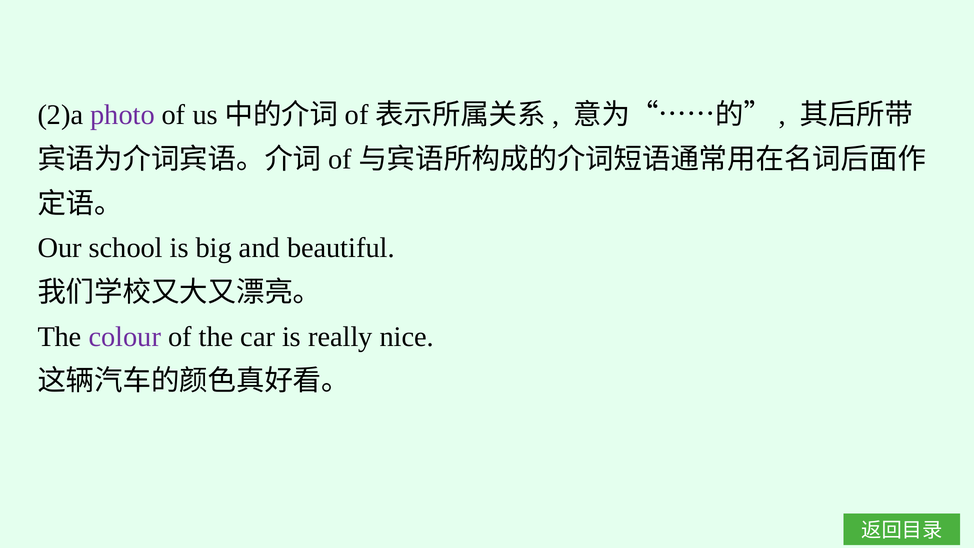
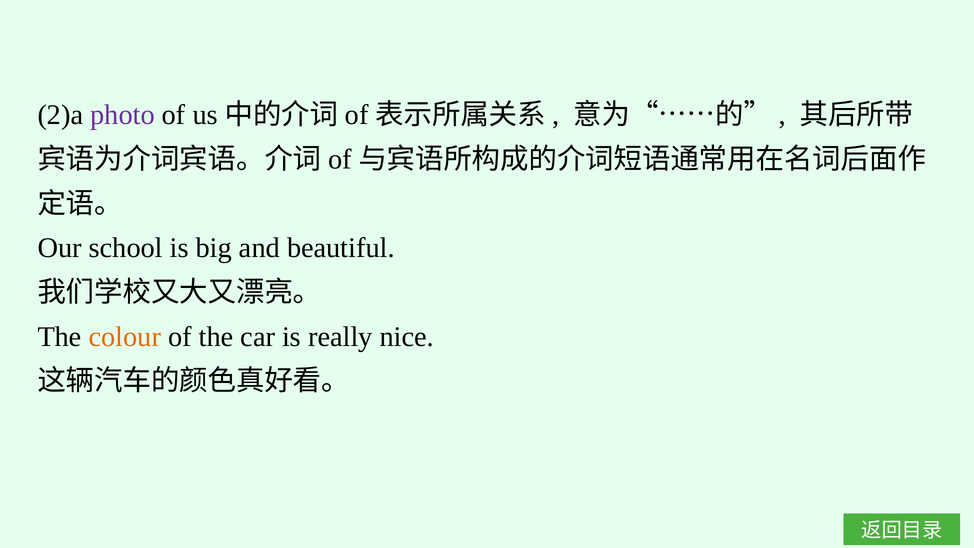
colour colour: purple -> orange (125, 337)
